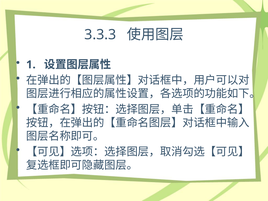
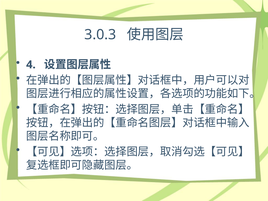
3.3.3: 3.3.3 -> 3.0.3 (100, 35)
1: 1 -> 4 (31, 65)
